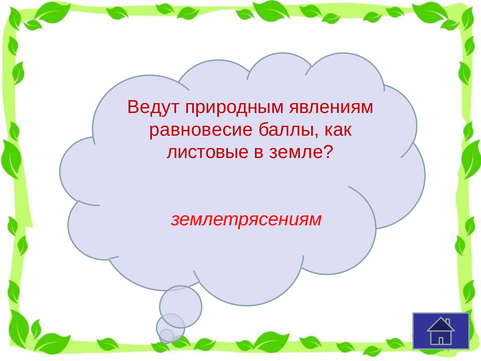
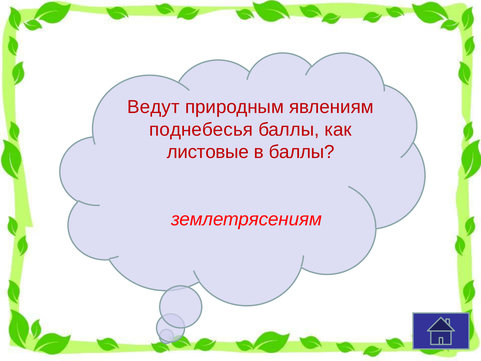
равновесие: равновесие -> поднебесья (201, 130)
в земле: земле -> баллы (302, 152)
